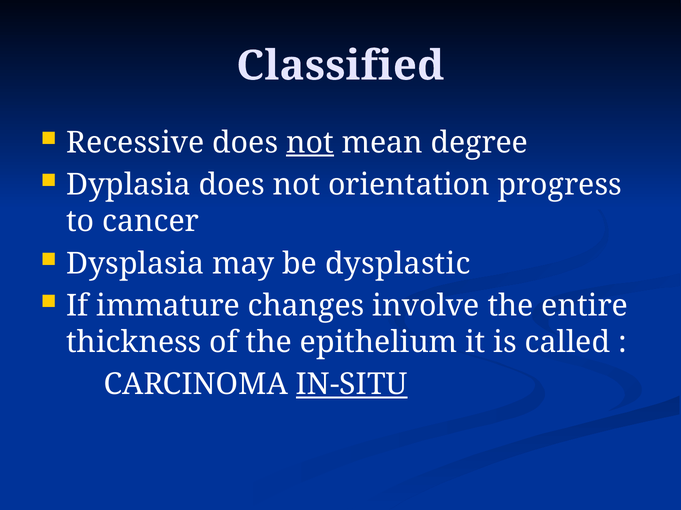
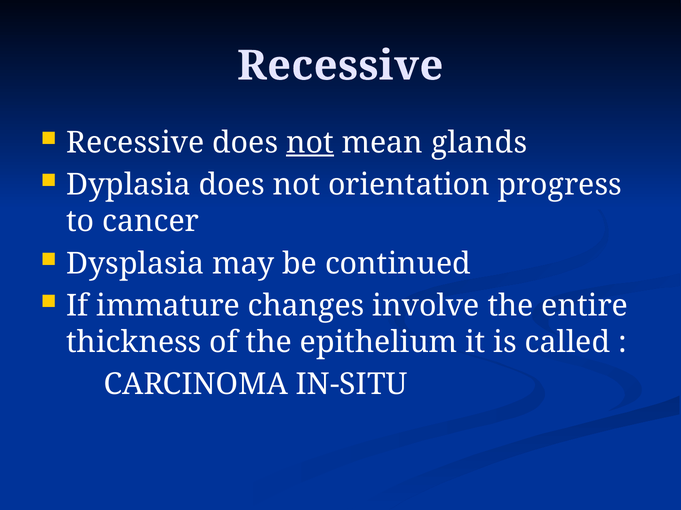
Classified: Classified -> Recessive (340, 66)
degree: degree -> glands (479, 143)
dysplastic: dysplastic -> continued (398, 264)
IN-SITU underline: present -> none (352, 385)
